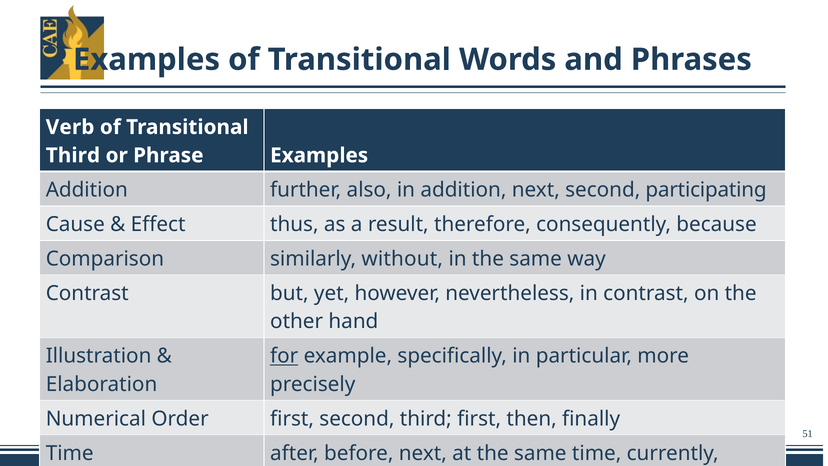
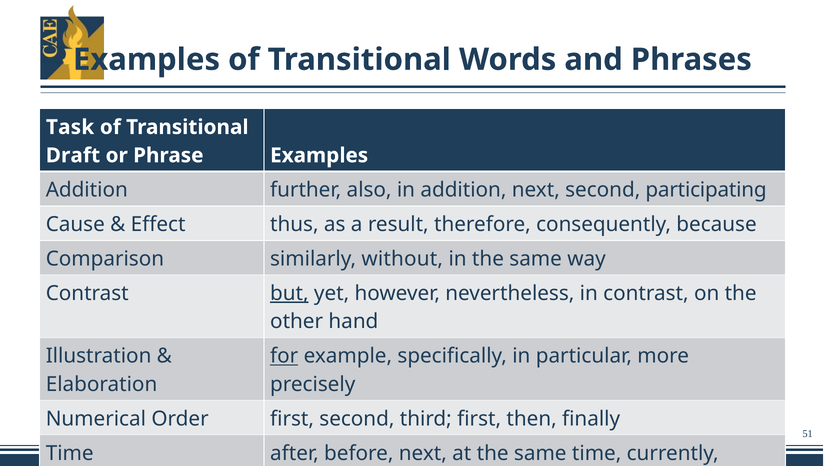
Verb: Verb -> Task (70, 127)
Third: Third -> Draft (73, 155)
but underline: none -> present (289, 293)
